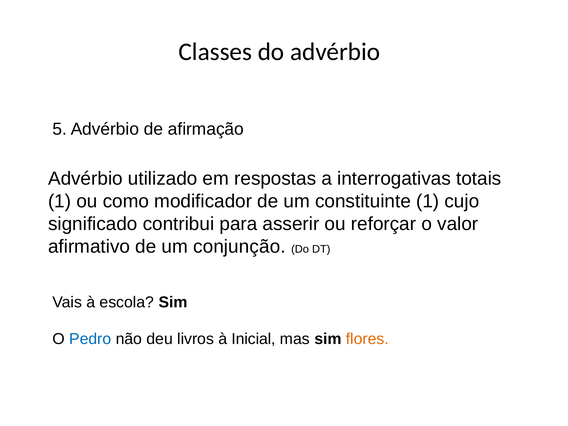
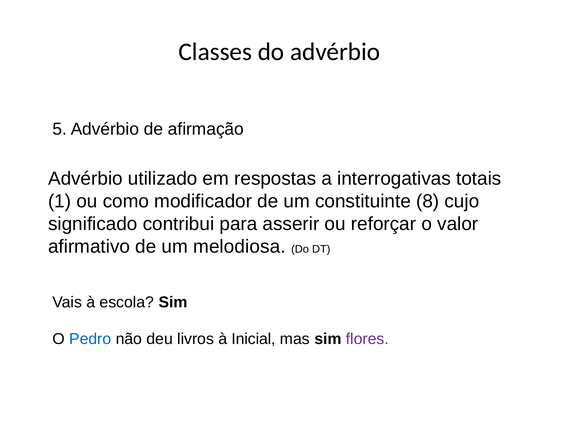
constituinte 1: 1 -> 8 (428, 201)
conjunção: conjunção -> melodiosa (239, 247)
flores colour: orange -> purple (367, 339)
